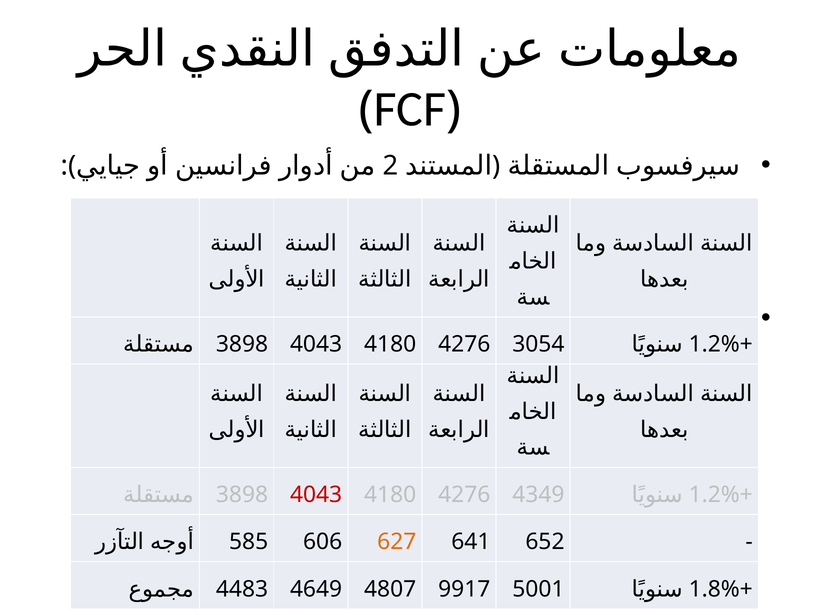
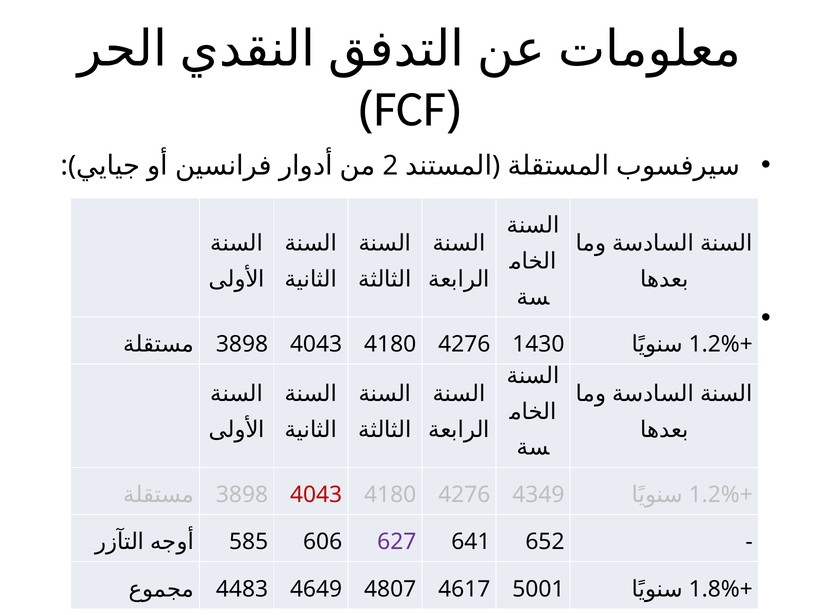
3054: 3054 -> 1430 (538, 344)
627 colour: orange -> purple (397, 542)
9917: 9917 -> 4617 (464, 589)
